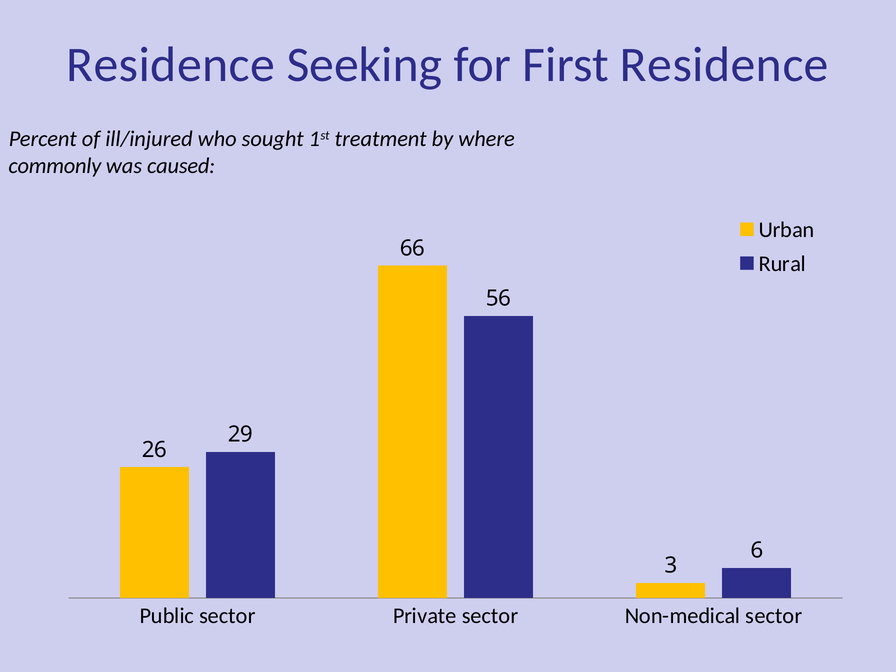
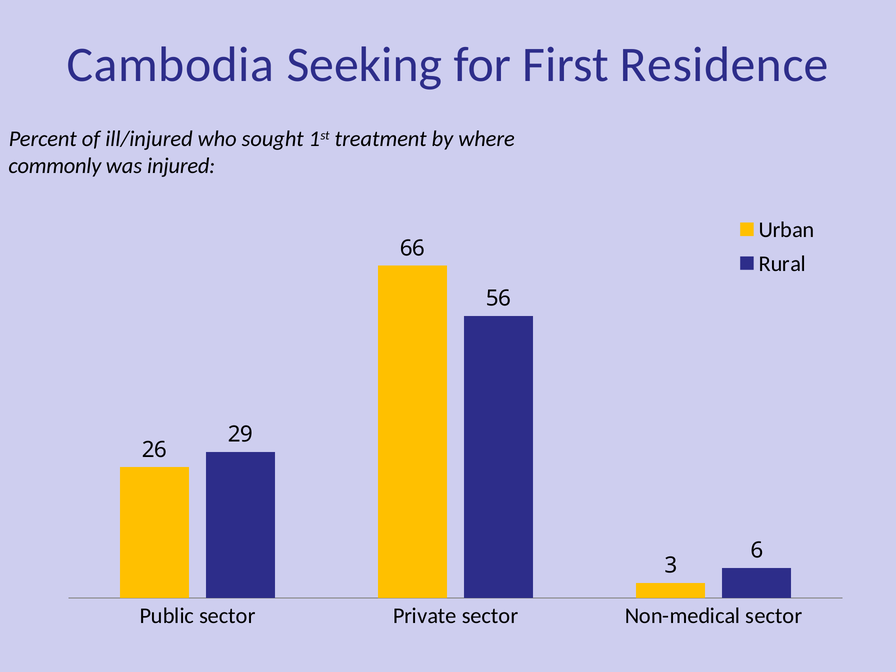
Residence: Residence -> Cambodia (171, 65)
caused: caused -> injured (181, 166)
